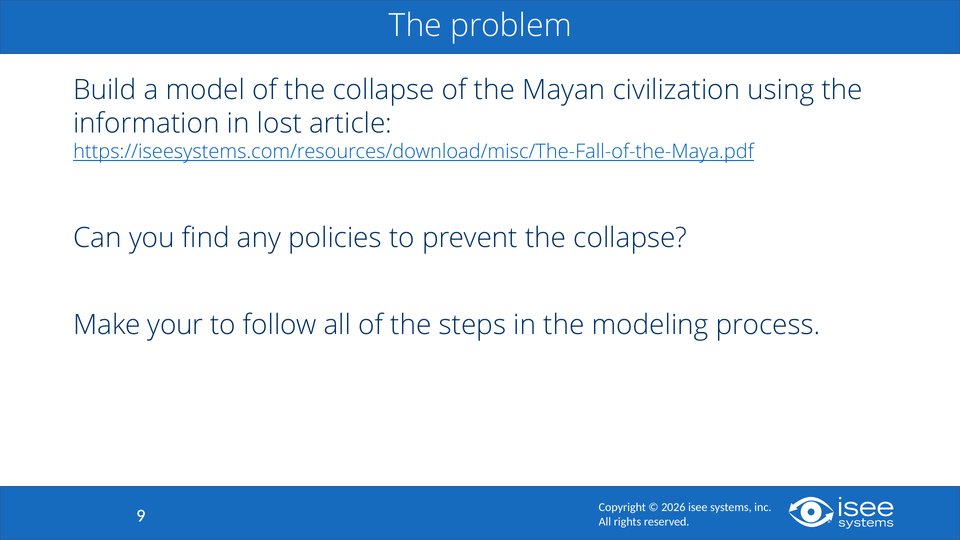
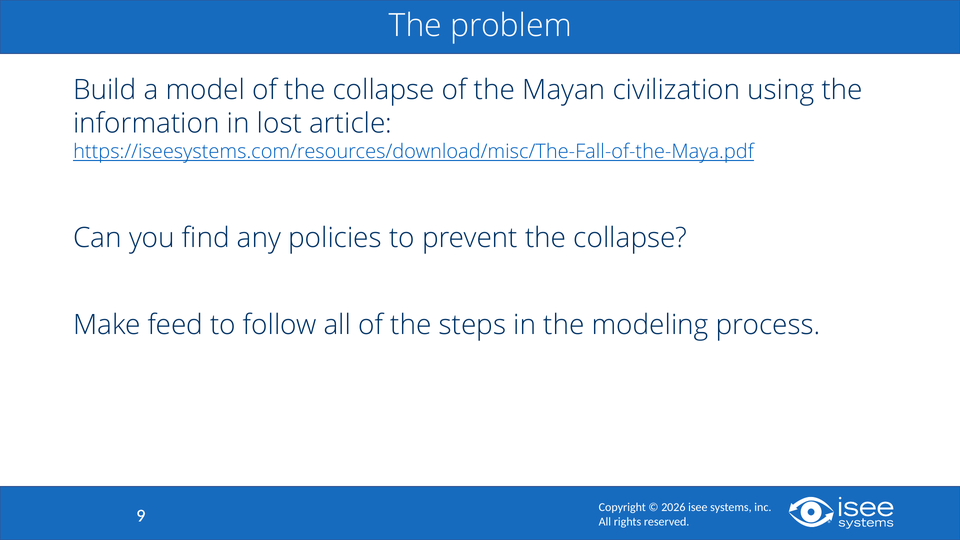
your: your -> feed (175, 325)
